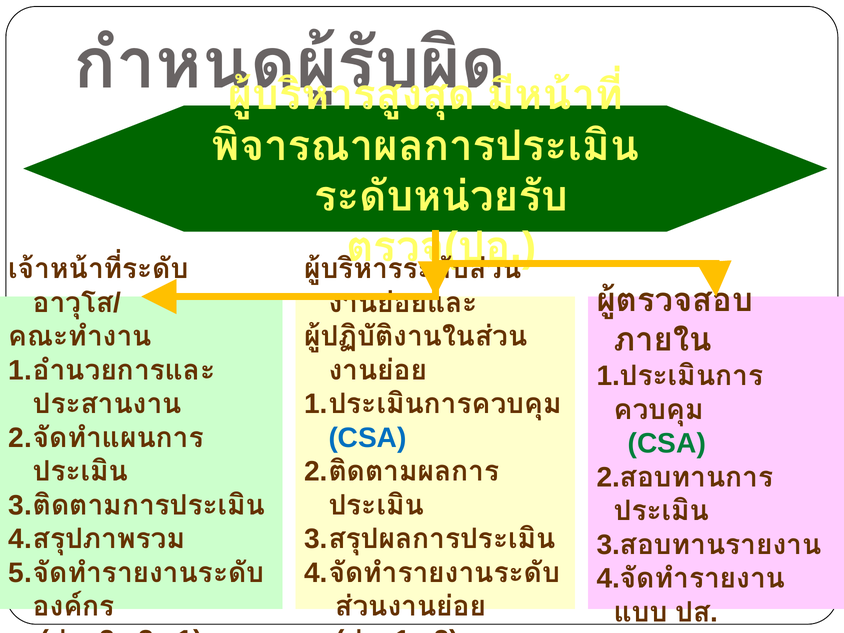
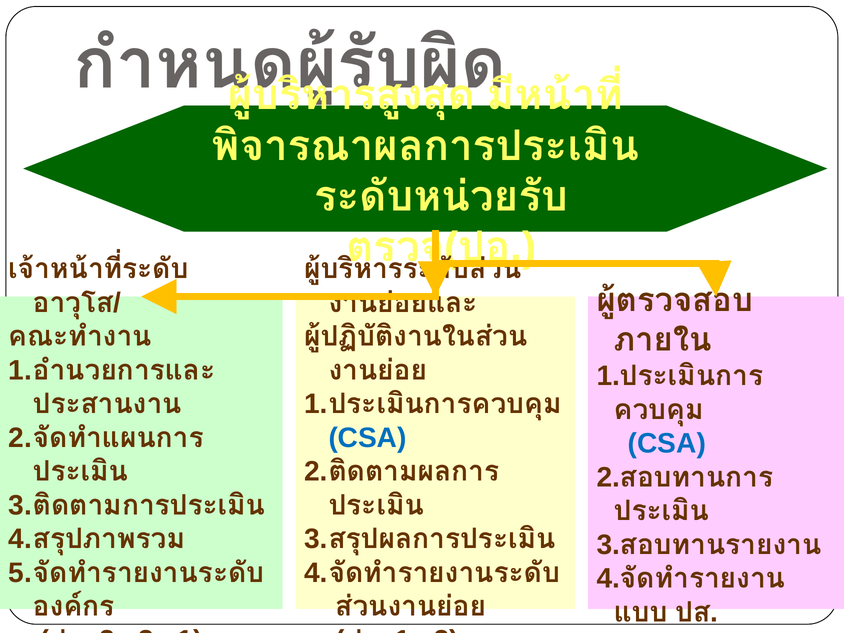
CSA colour: green -> blue (667, 443)
